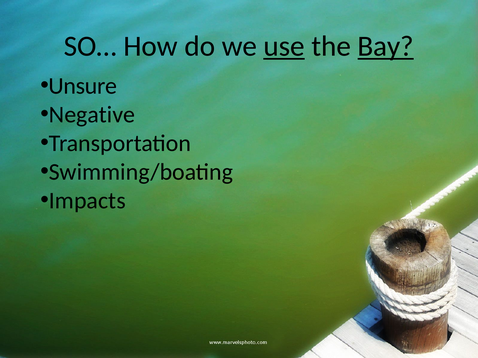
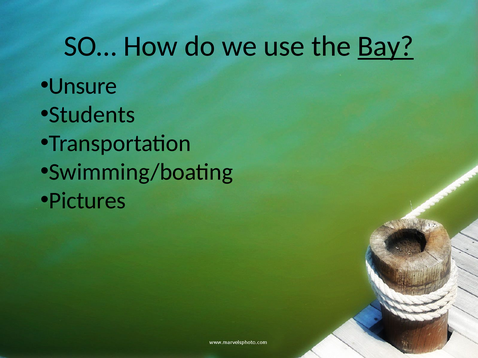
use underline: present -> none (284, 46)
Negative: Negative -> Students (92, 115)
Impacts: Impacts -> Pictures (87, 201)
